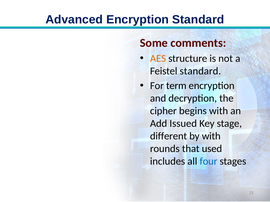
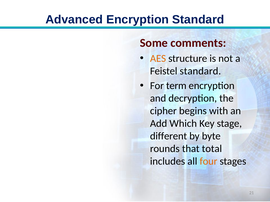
Issued: Issued -> Which (183, 124)
by with: with -> byte (211, 136)
used: used -> total (212, 149)
four colour: blue -> orange (208, 162)
